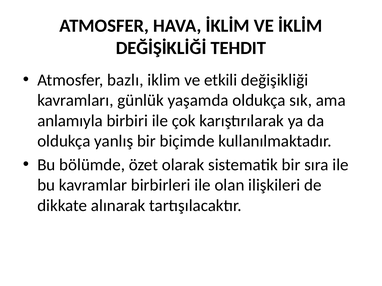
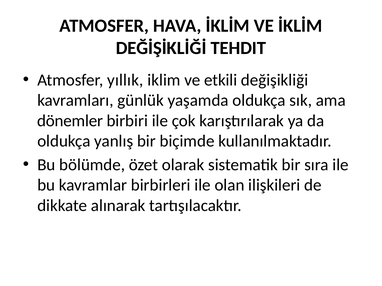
bazlı: bazlı -> yıllık (125, 80)
anlamıyla: anlamıyla -> dönemler (70, 121)
